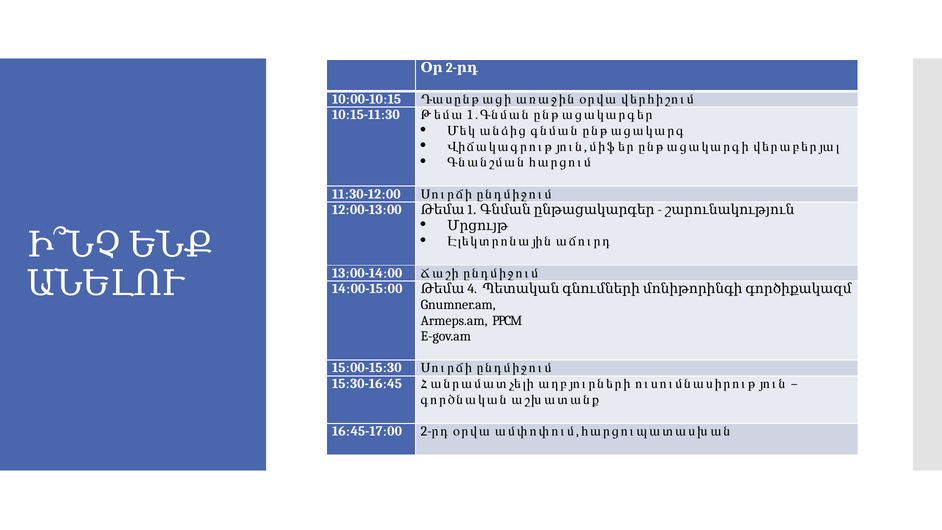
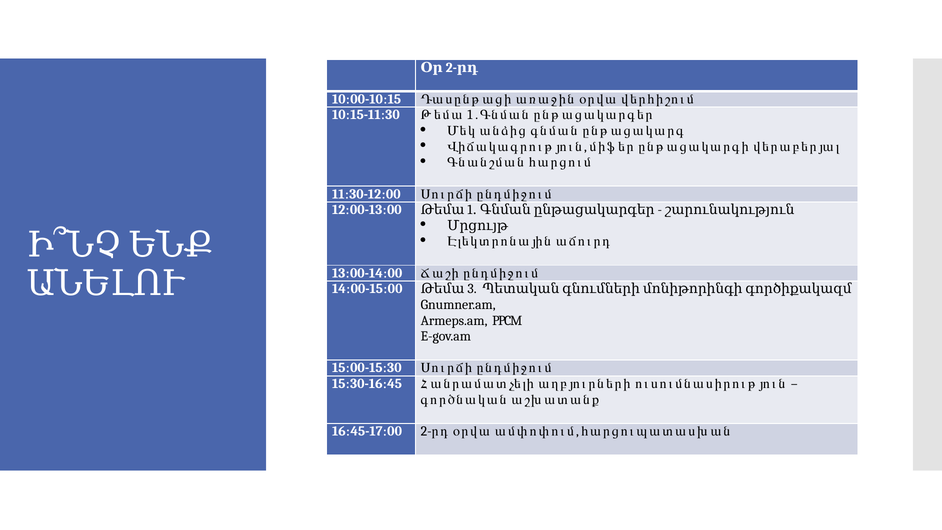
4: 4 -> 3 (472, 289)
